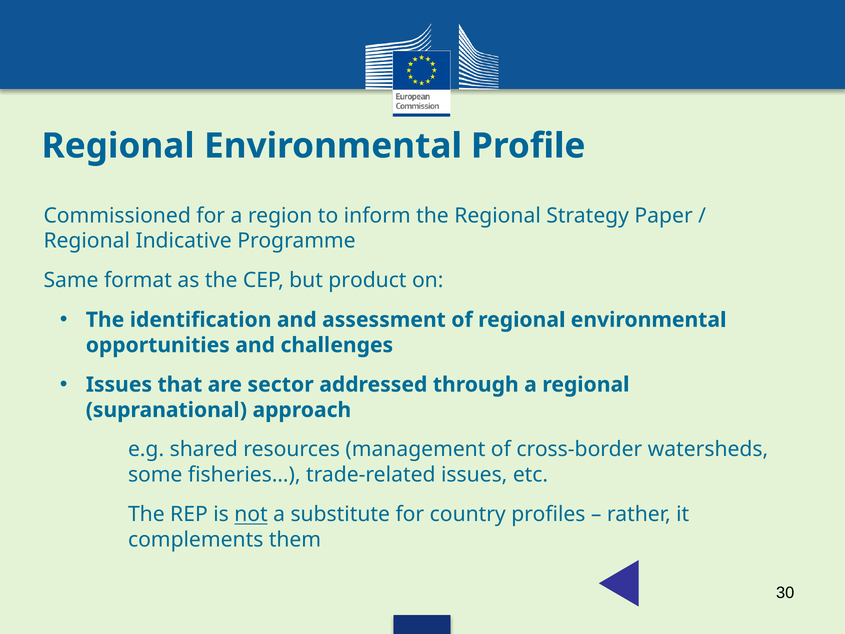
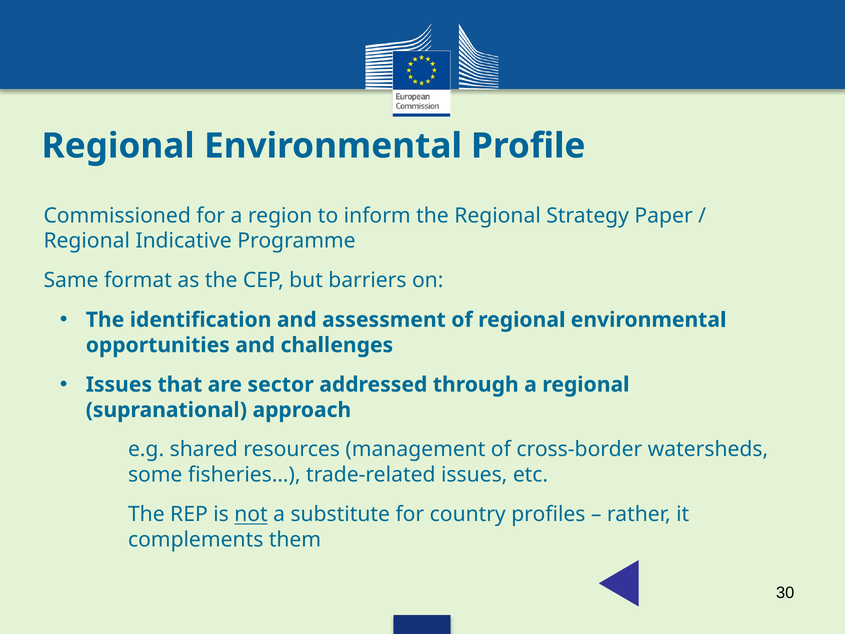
product: product -> barriers (367, 280)
